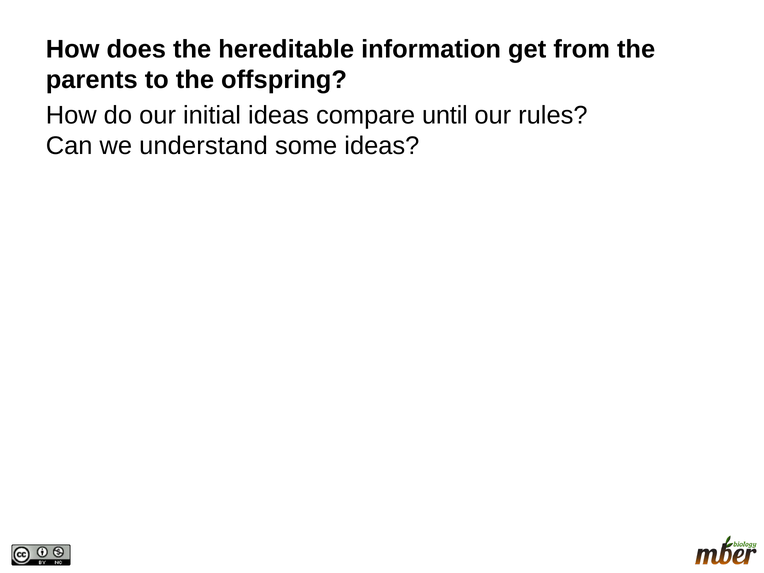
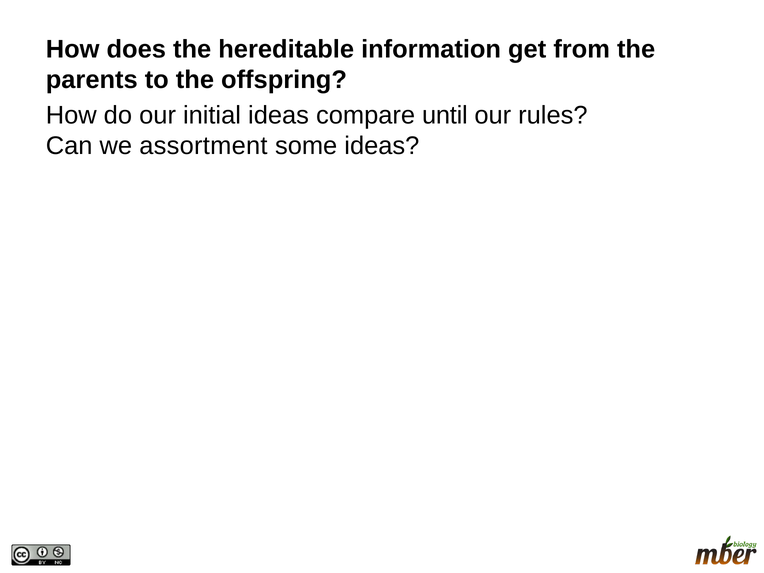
understand: understand -> assortment (203, 146)
